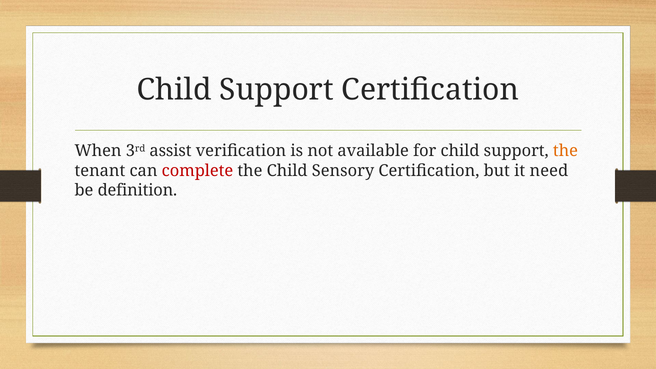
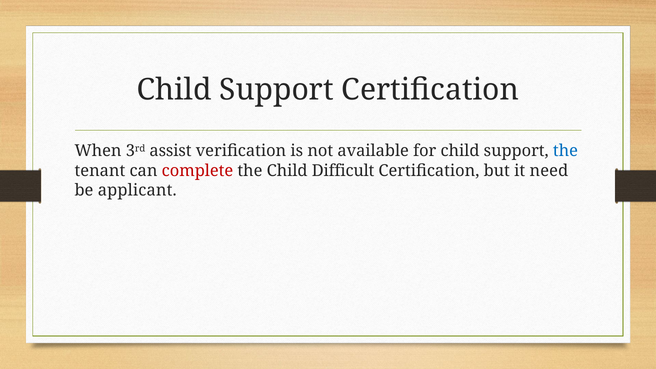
the colour: orange -> blue (565, 151)
Sensory: Sensory -> Difficult (343, 171)
definition: definition -> applicant (137, 190)
